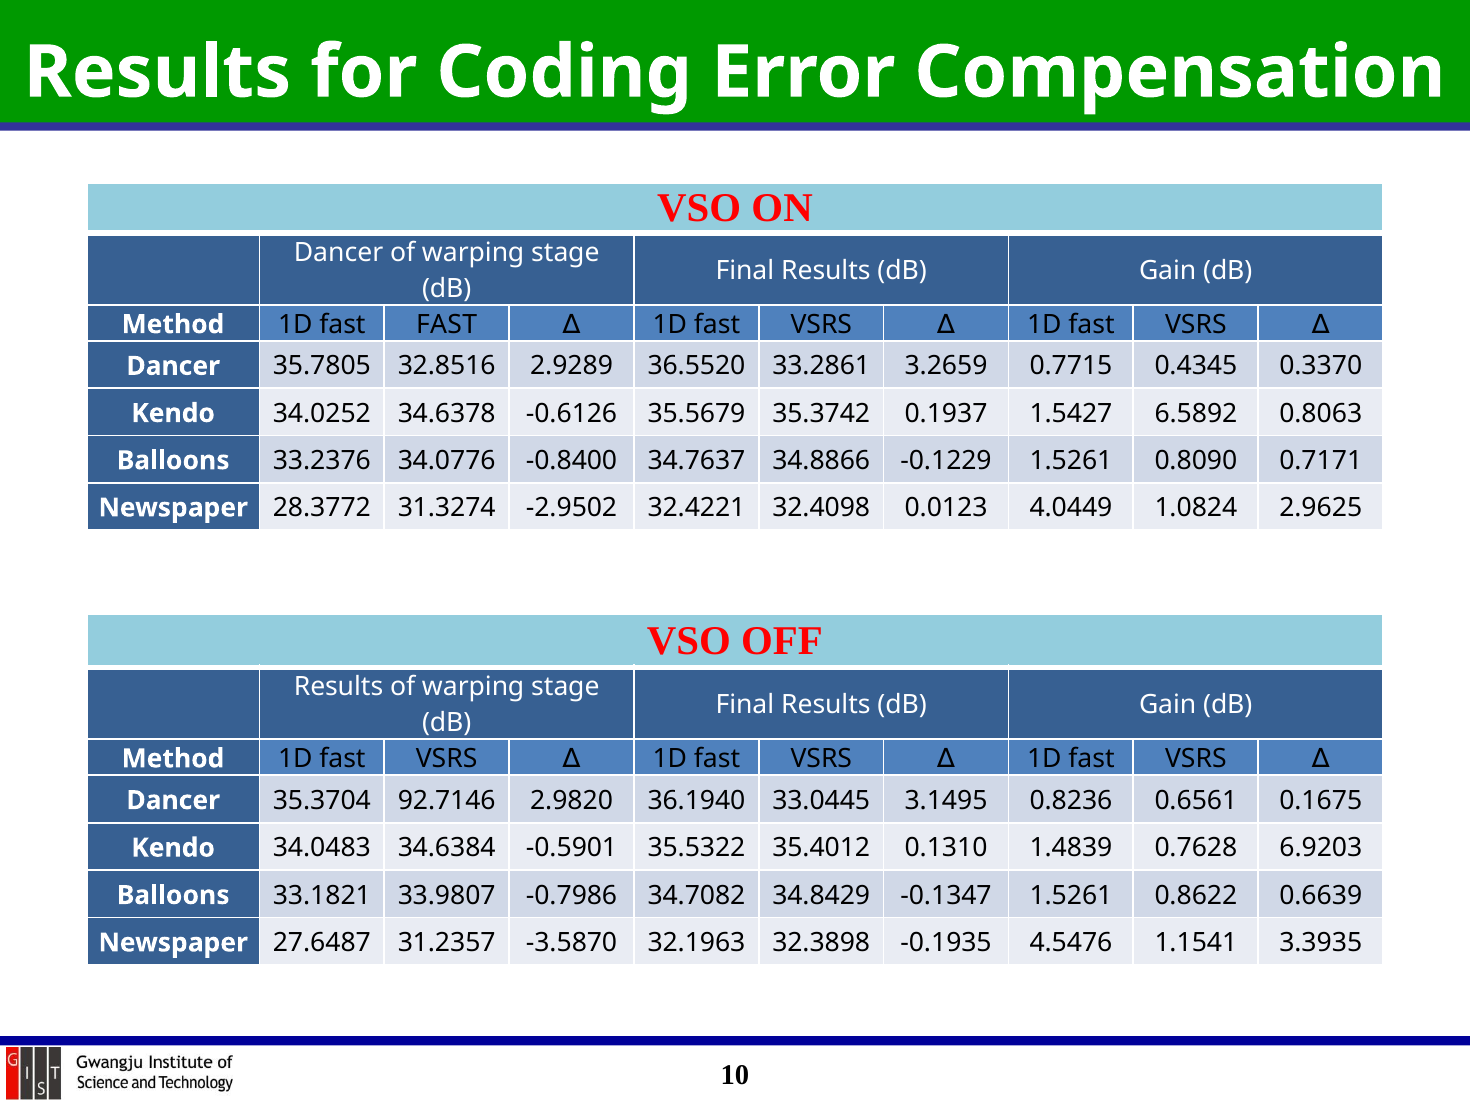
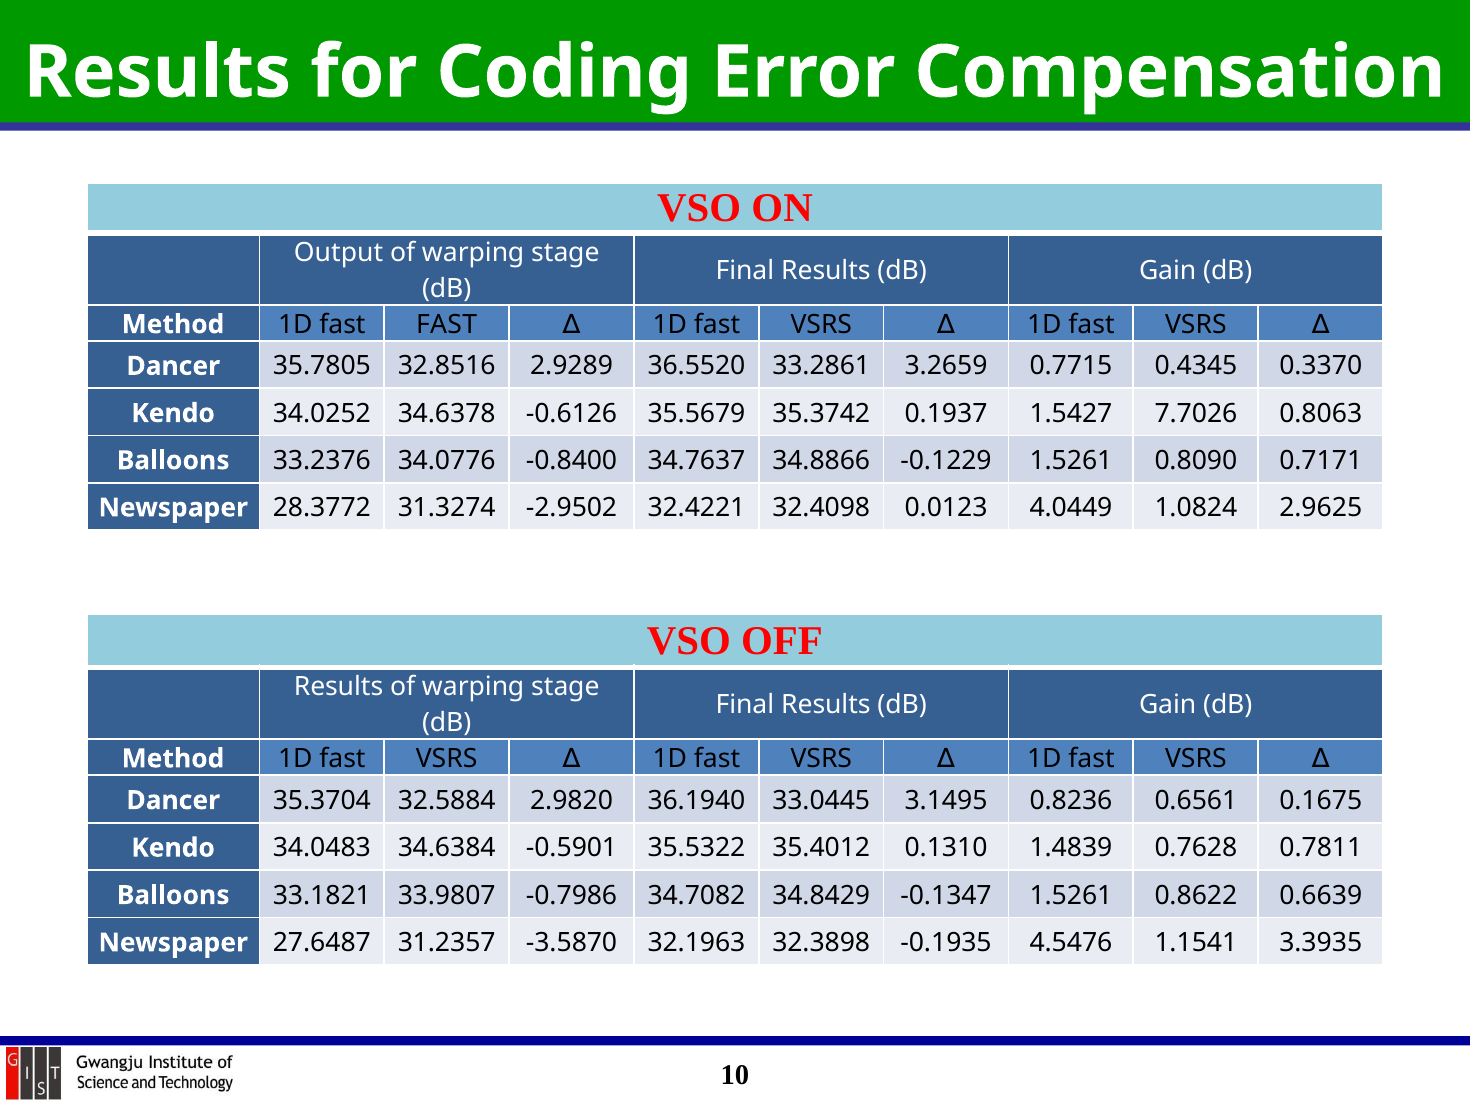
Dancer: Dancer -> Output (339, 253)
6.5892: 6.5892 -> 7.7026 (1196, 413)
92.7146: 92.7146 -> 32.5884 (447, 801)
6.9203: 6.9203 -> 0.7811 (1321, 848)
